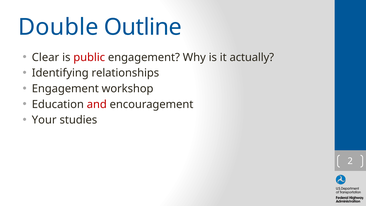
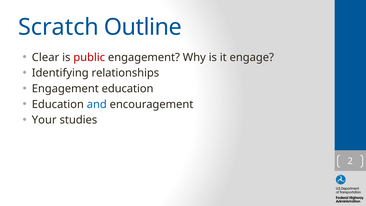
Double: Double -> Scratch (58, 27)
actually: actually -> engage (252, 57)
Engagement workshop: workshop -> education (128, 89)
and colour: red -> blue (97, 104)
